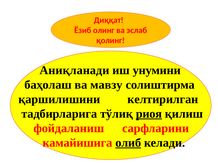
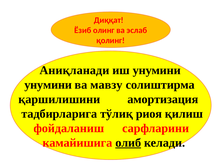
баҳолаш: баҳолаш -> унумини (48, 85)
келтирилган: келтирилган -> амортизация (163, 100)
риоя underline: present -> none (149, 114)
